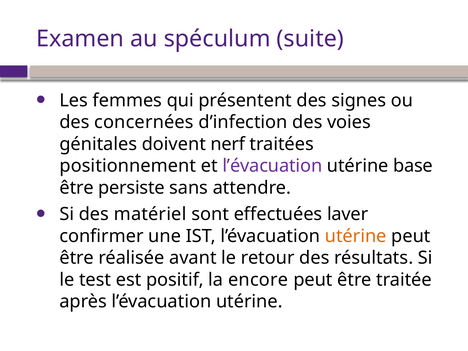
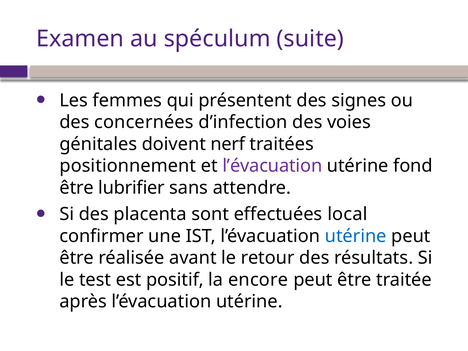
base: base -> fond (413, 166)
persiste: persiste -> lubrifier (132, 188)
matériel: matériel -> placenta (150, 214)
laver: laver -> local (347, 214)
utérine colour: orange -> blue (356, 236)
